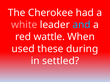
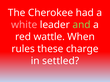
and colour: light blue -> light green (81, 25)
used: used -> rules (23, 49)
during: during -> charge (82, 49)
